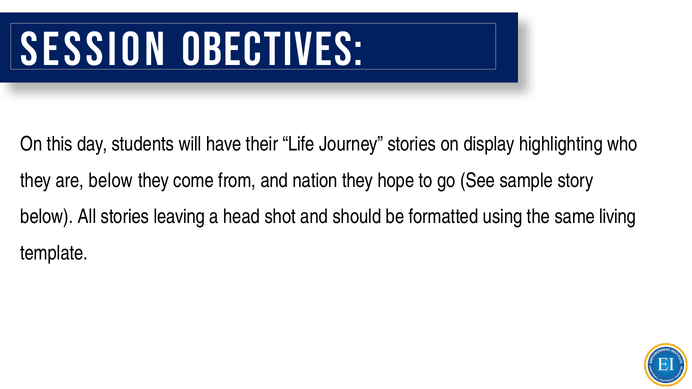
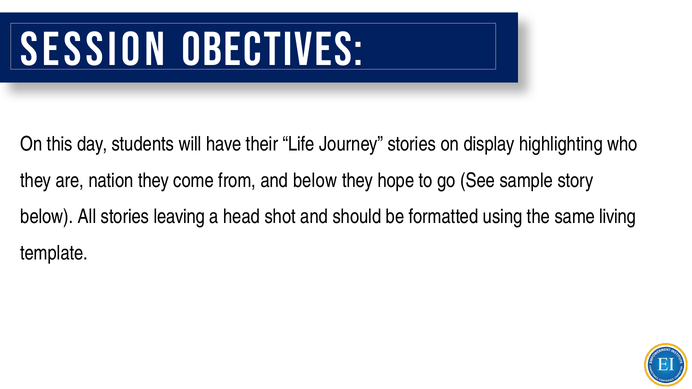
are below: below -> nation (111, 181)
and nation: nation -> below (315, 181)
